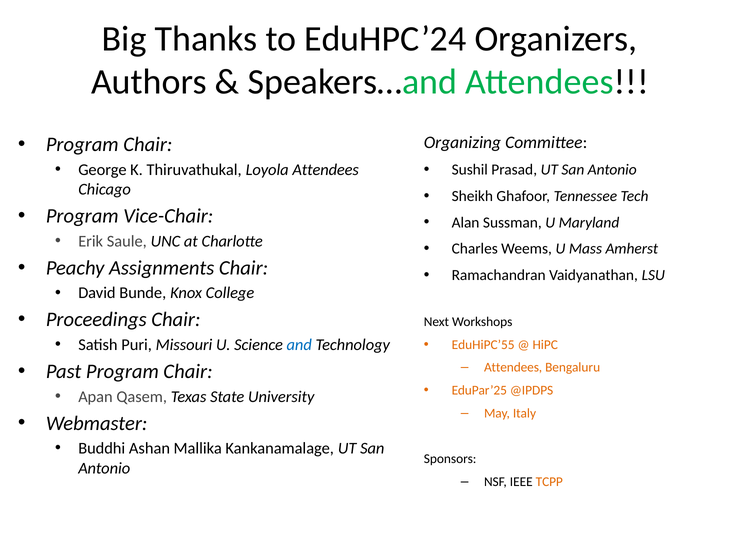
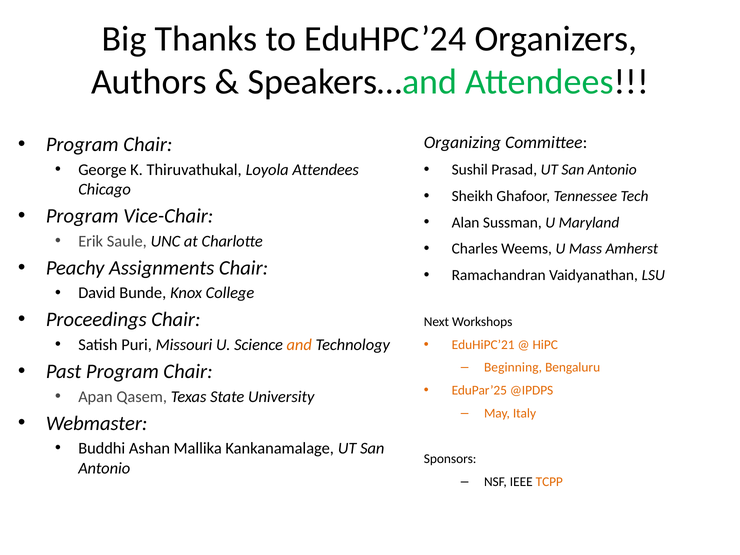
and colour: blue -> orange (299, 345)
EduHiPC’55: EduHiPC’55 -> EduHiPC’21 (483, 345)
Attendees: Attendees -> Beginning (513, 368)
